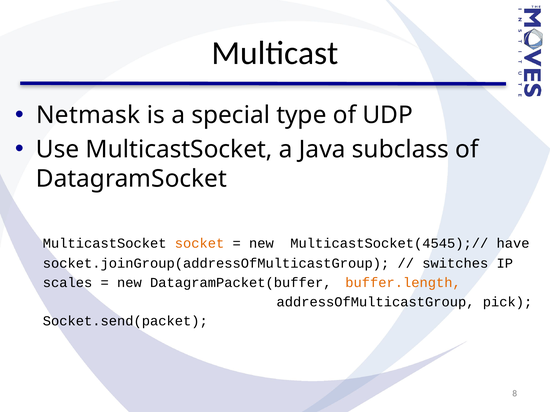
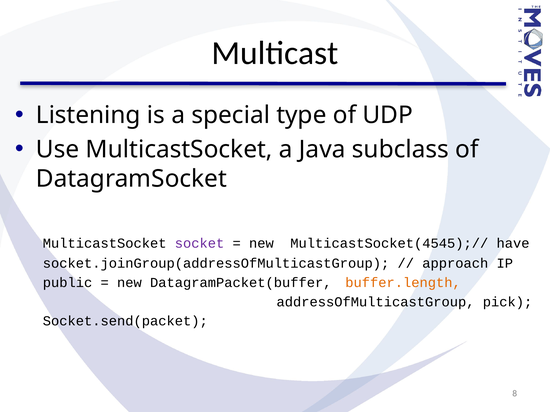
Netmask: Netmask -> Listening (88, 115)
socket colour: orange -> purple (200, 244)
switches: switches -> approach (455, 264)
scales: scales -> public (68, 283)
